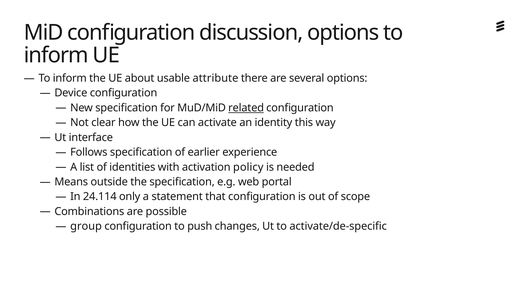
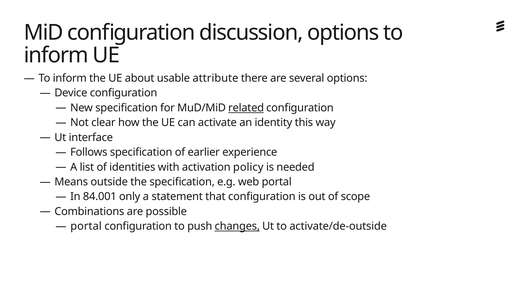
24.114: 24.114 -> 84.001 (100, 196)
group: group -> portal (86, 226)
changes underline: none -> present (237, 226)
activate/de-specific: activate/de-specific -> activate/de-outside (338, 226)
